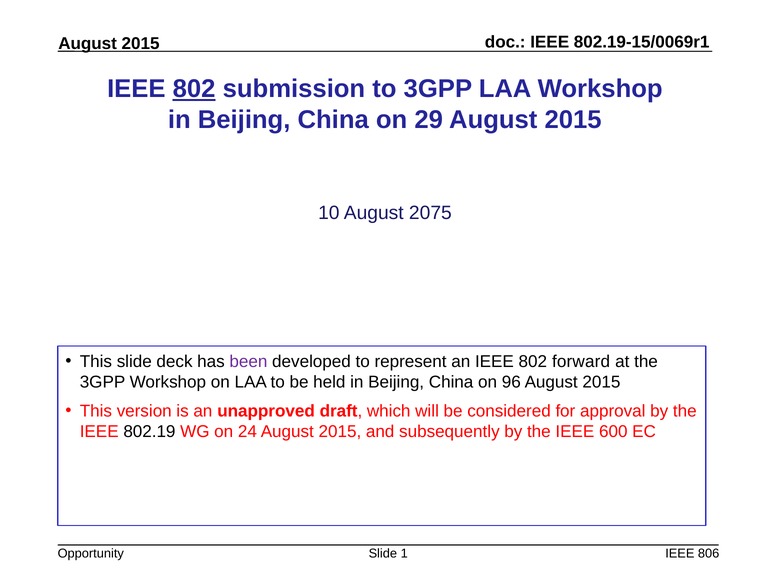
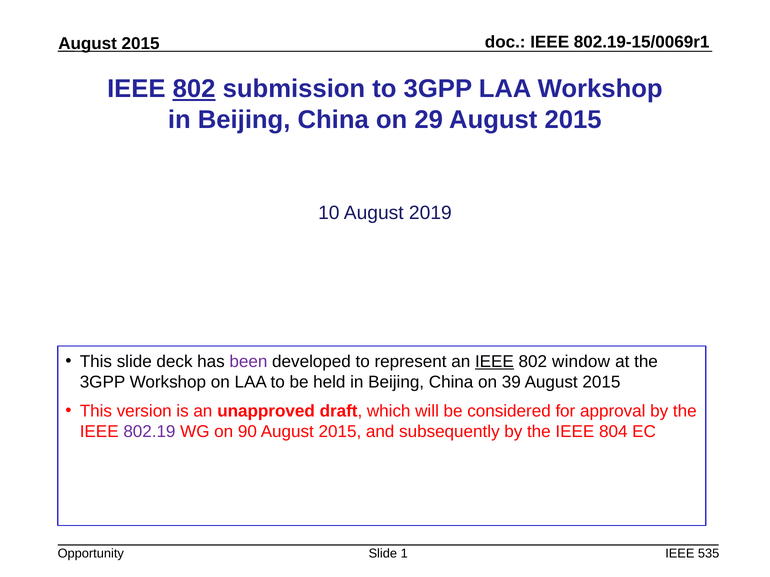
2075: 2075 -> 2019 (430, 213)
IEEE underline: none -> present (494, 362)
forward: forward -> window (581, 362)
96: 96 -> 39 (511, 382)
802.19 colour: black -> purple (149, 432)
24: 24 -> 90 (247, 432)
600: 600 -> 804 (613, 432)
806: 806 -> 535 (709, 554)
